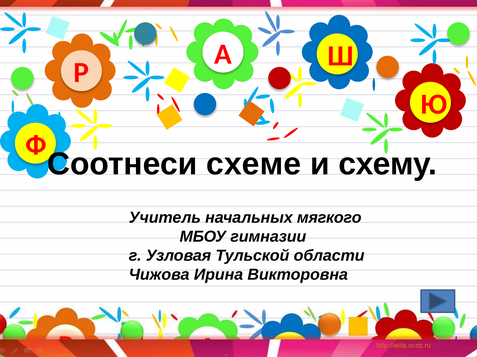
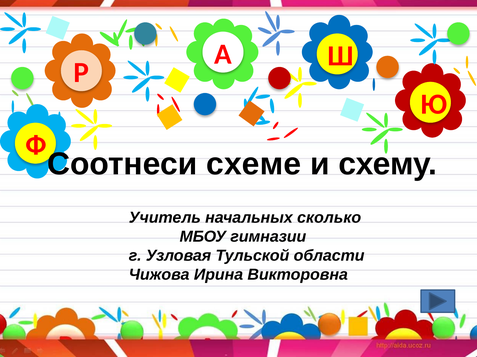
мягкого: мягкого -> сколько (329, 218)
